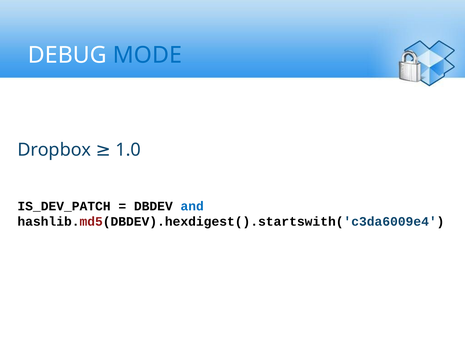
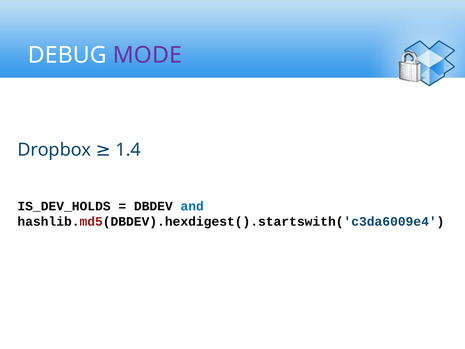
MODE colour: blue -> purple (147, 55)
1.0: 1.0 -> 1.4 (128, 150)
IS_DEV_PATCH: IS_DEV_PATCH -> IS_DEV_HOLDS (64, 206)
